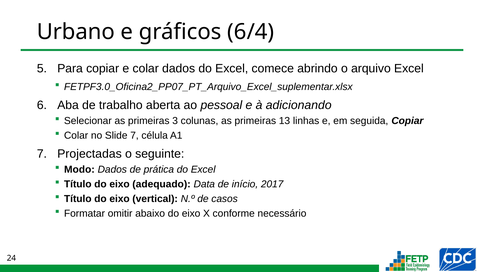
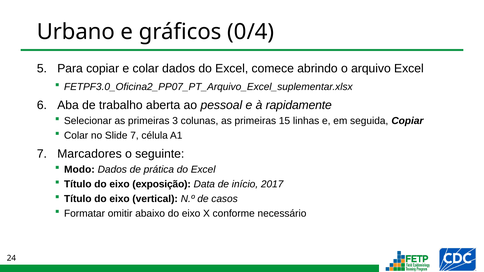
6/4: 6/4 -> 0/4 (251, 32)
adicionando: adicionando -> rapidamente (299, 105)
13: 13 -> 15 (284, 121)
Projectadas: Projectadas -> Marcadores (89, 154)
adequado: adequado -> exposição (162, 184)
